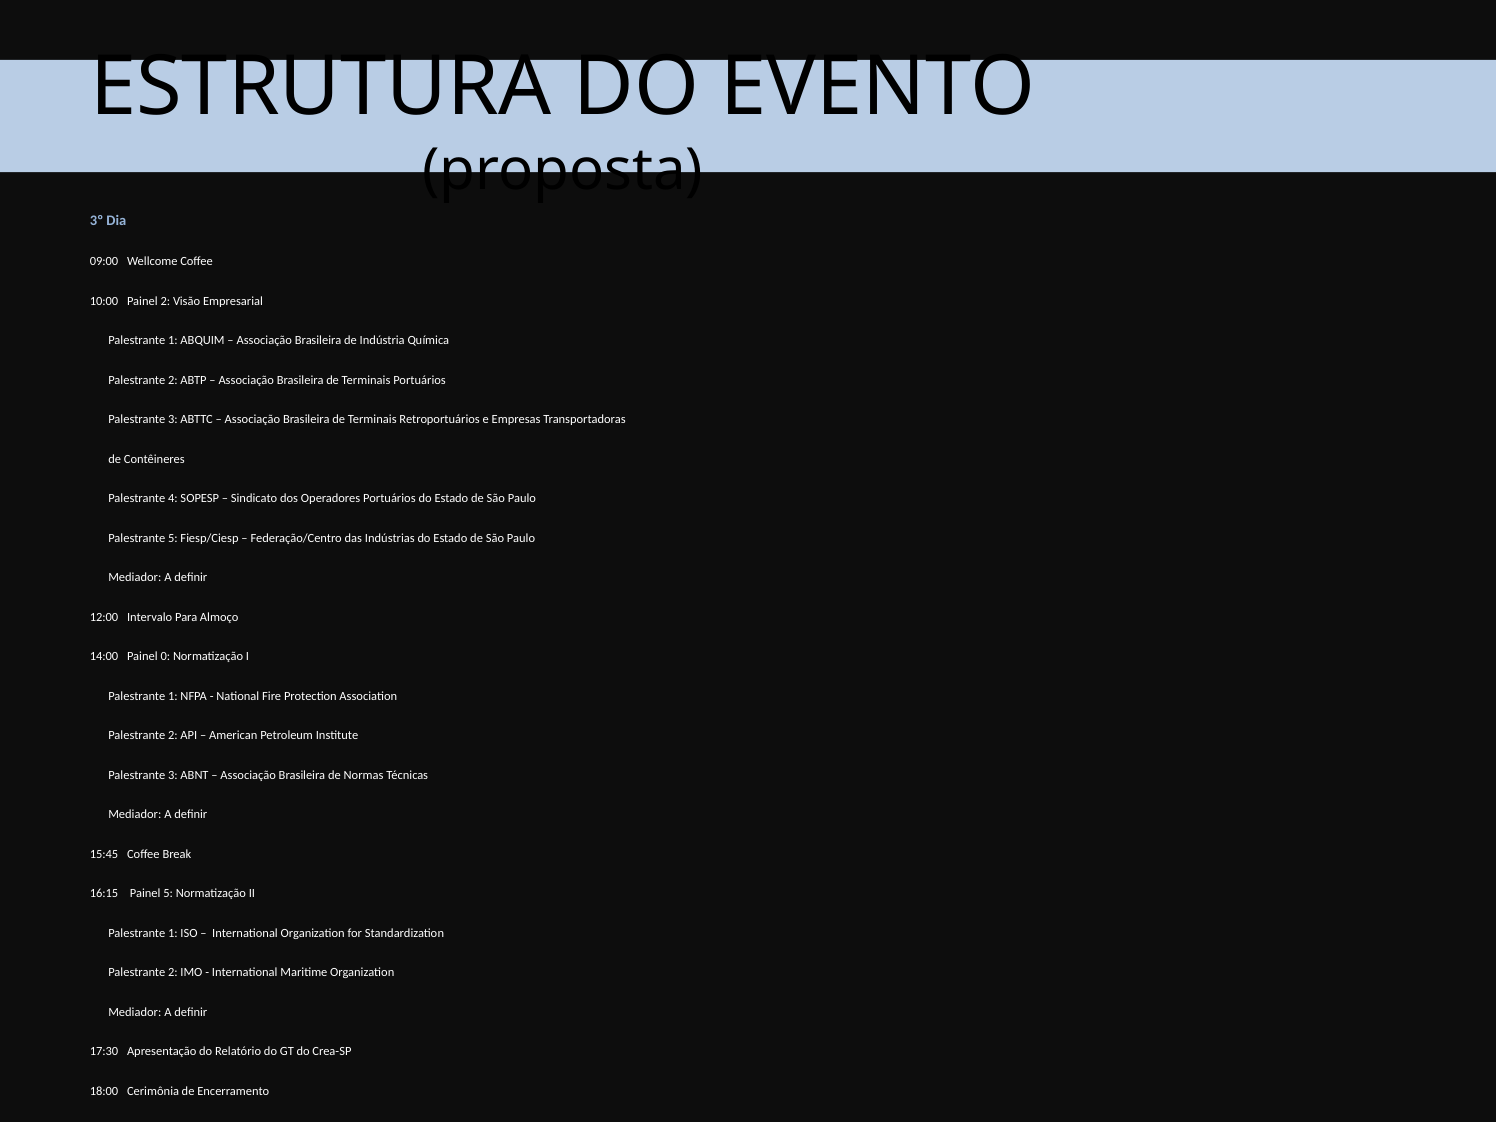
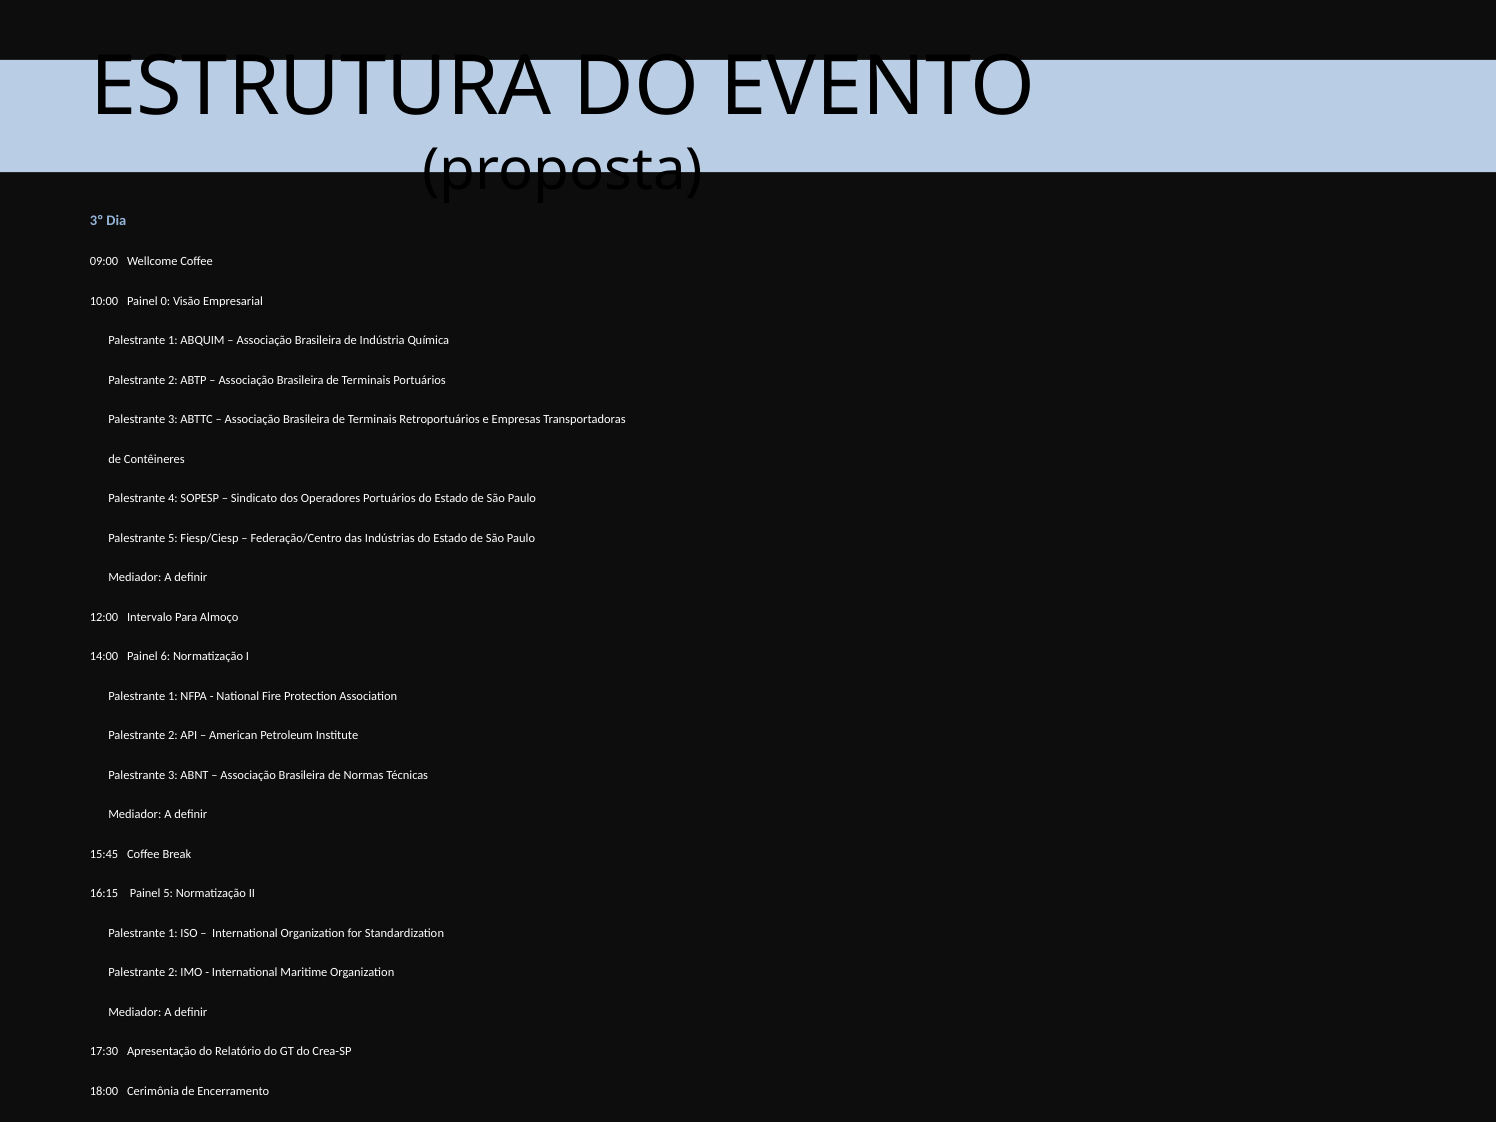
Painel 2: 2 -> 0 (165, 301)
0: 0 -> 6 (165, 657)
